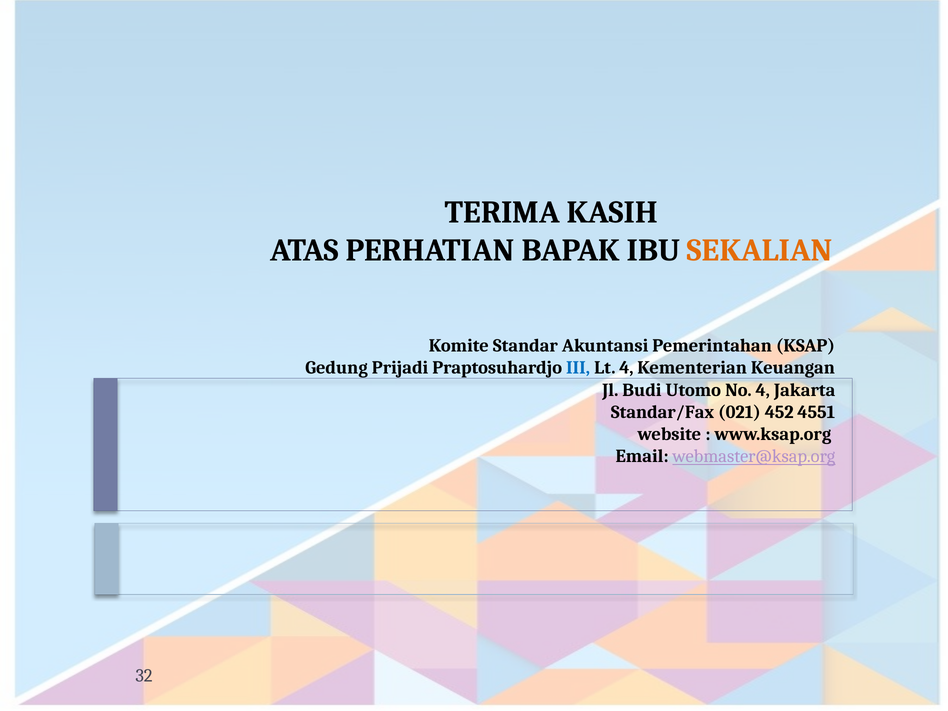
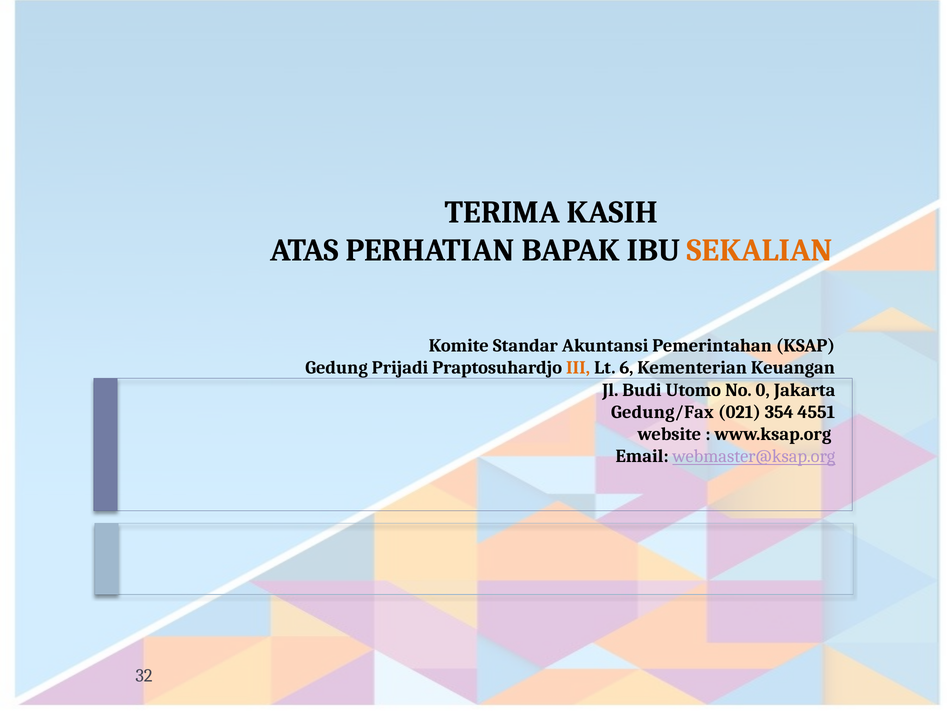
III colour: blue -> orange (578, 368)
Lt 4: 4 -> 6 (626, 368)
No 4: 4 -> 0 (763, 390)
Standar/Fax: Standar/Fax -> Gedung/Fax (662, 412)
452: 452 -> 354 (779, 412)
